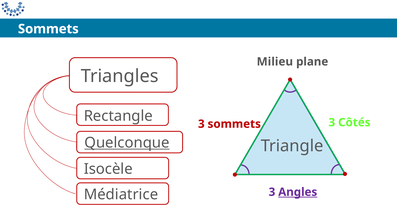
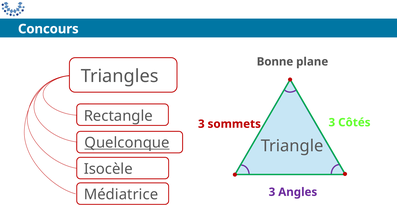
Sommets: Sommets -> Concours (48, 29)
Milieu: Milieu -> Bonne (275, 62)
Angles underline: present -> none (298, 192)
